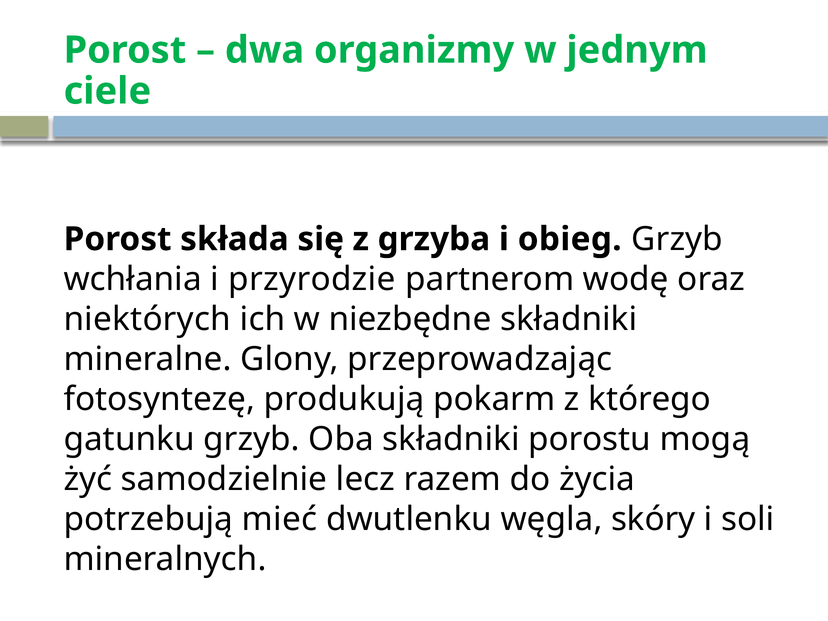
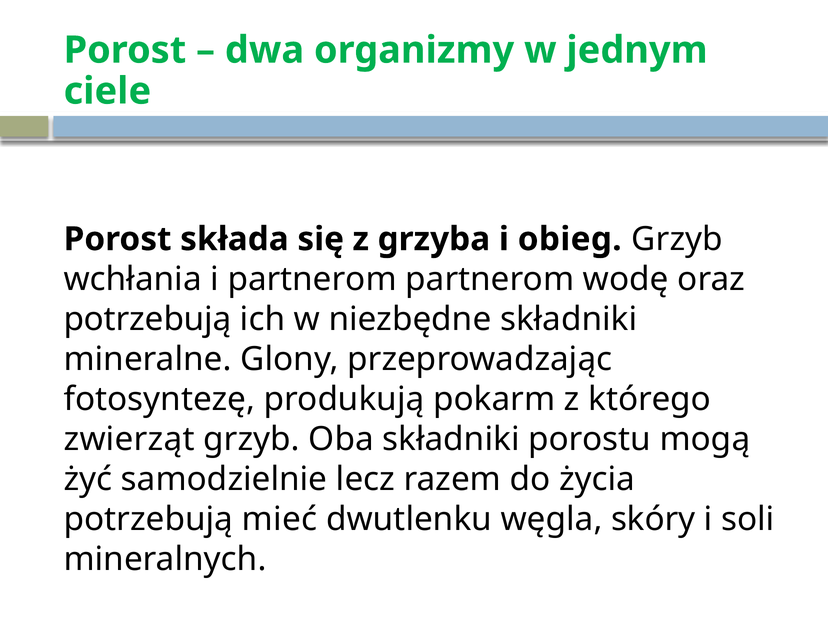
i przyrodzie: przyrodzie -> partnerom (312, 279)
niektórych: niektórych -> potrzebują (148, 319)
gatunku: gatunku -> zwierząt (129, 439)
